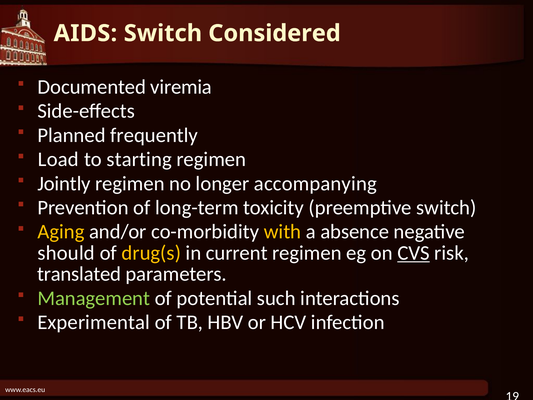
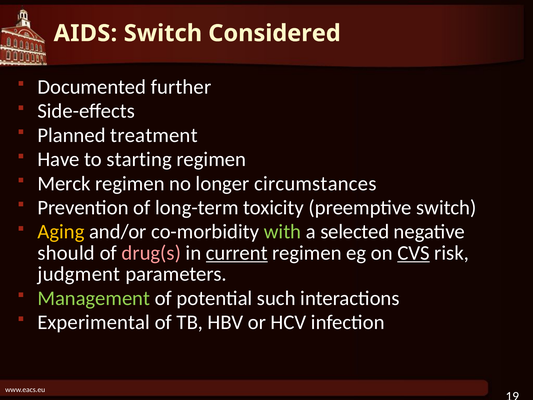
viremia: viremia -> further (181, 87)
frequently: frequently -> treatment (154, 135)
Load: Load -> Have (58, 159)
Jointly: Jointly -> Merck (64, 183)
accompanying: accompanying -> circumstances (315, 183)
with colour: yellow -> light green (282, 232)
absence: absence -> selected (355, 232)
drug(s colour: yellow -> pink (151, 253)
current underline: none -> present (237, 253)
translated: translated -> judgment (79, 274)
